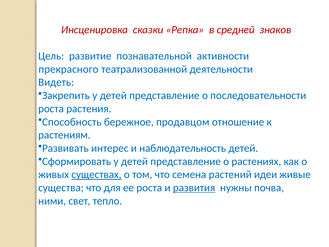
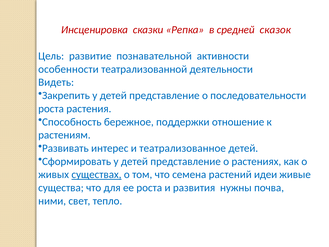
знаков: знаков -> сказок (275, 30)
прекрасного: прекрасного -> особенности (68, 69)
продавцом: продавцом -> поддержки (183, 122)
наблюдательность: наблюдательность -> театрализованное (183, 148)
развития underline: present -> none (194, 188)
